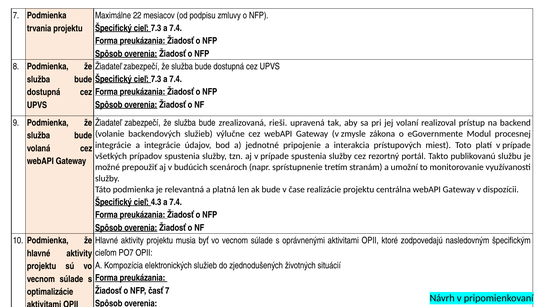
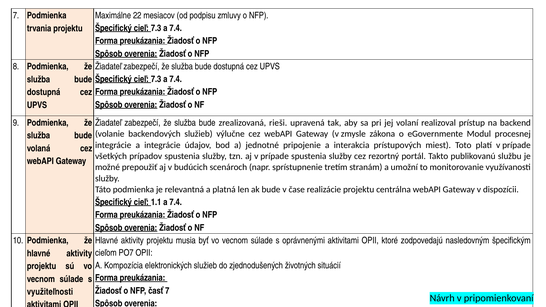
4.3: 4.3 -> 1.1 (156, 202)
optimalizácie: optimalizácie -> využiteľnosti (50, 292)
